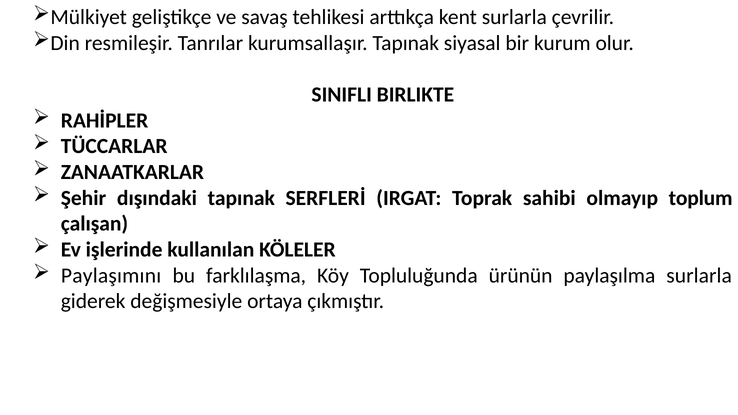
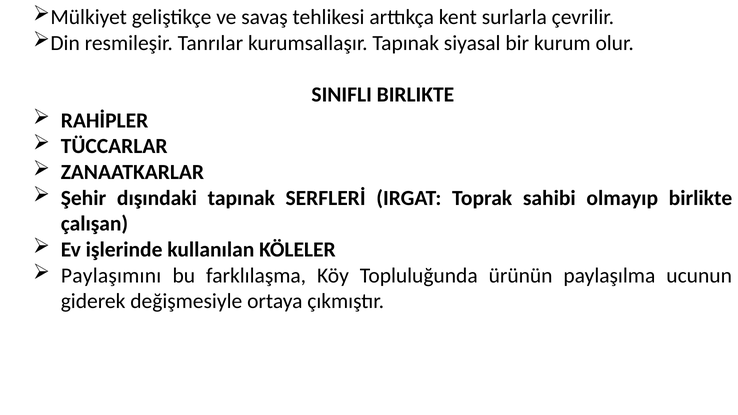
olmayıp toplum: toplum -> birlikte (701, 198)
paylaşılma surlarla: surlarla -> ucunun (699, 276)
